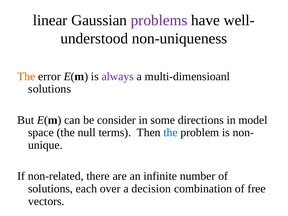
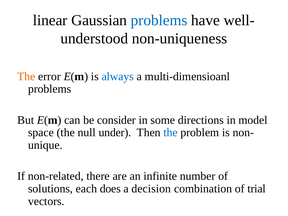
problems colour: purple -> blue (159, 20)
always colour: purple -> blue (118, 76)
solutions: solutions -> problems (50, 89)
terms: terms -> under (115, 133)
over: over -> does (110, 189)
free: free -> trial (257, 189)
